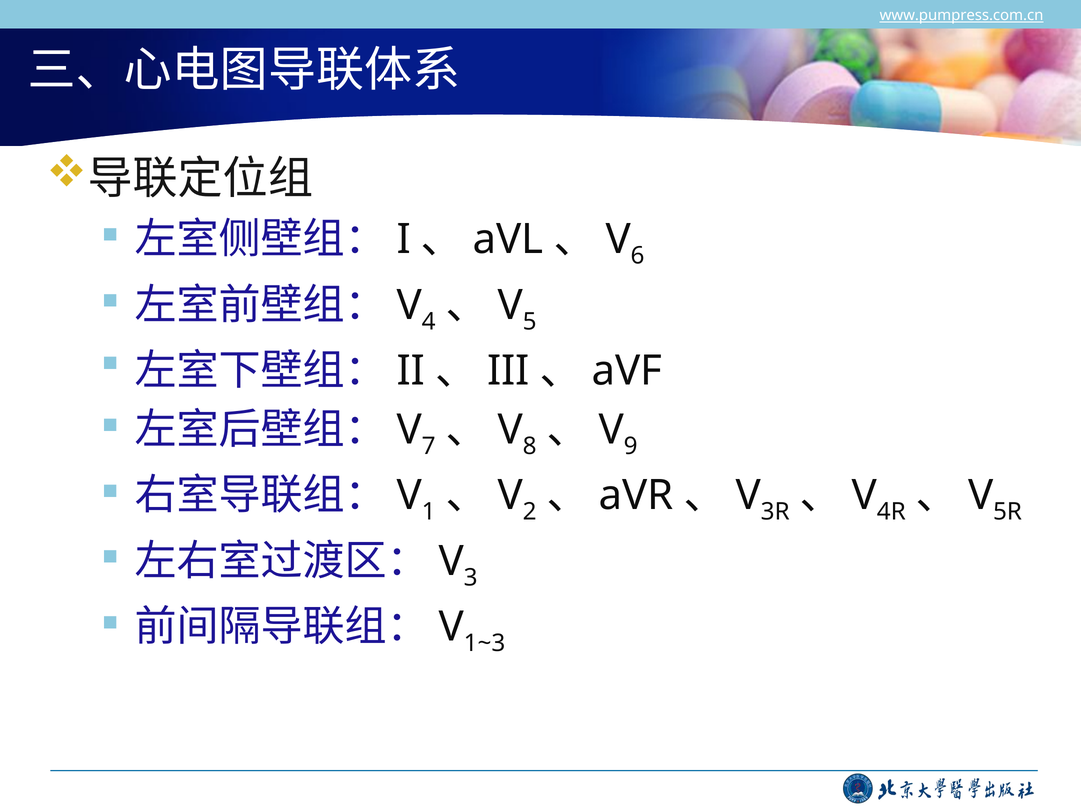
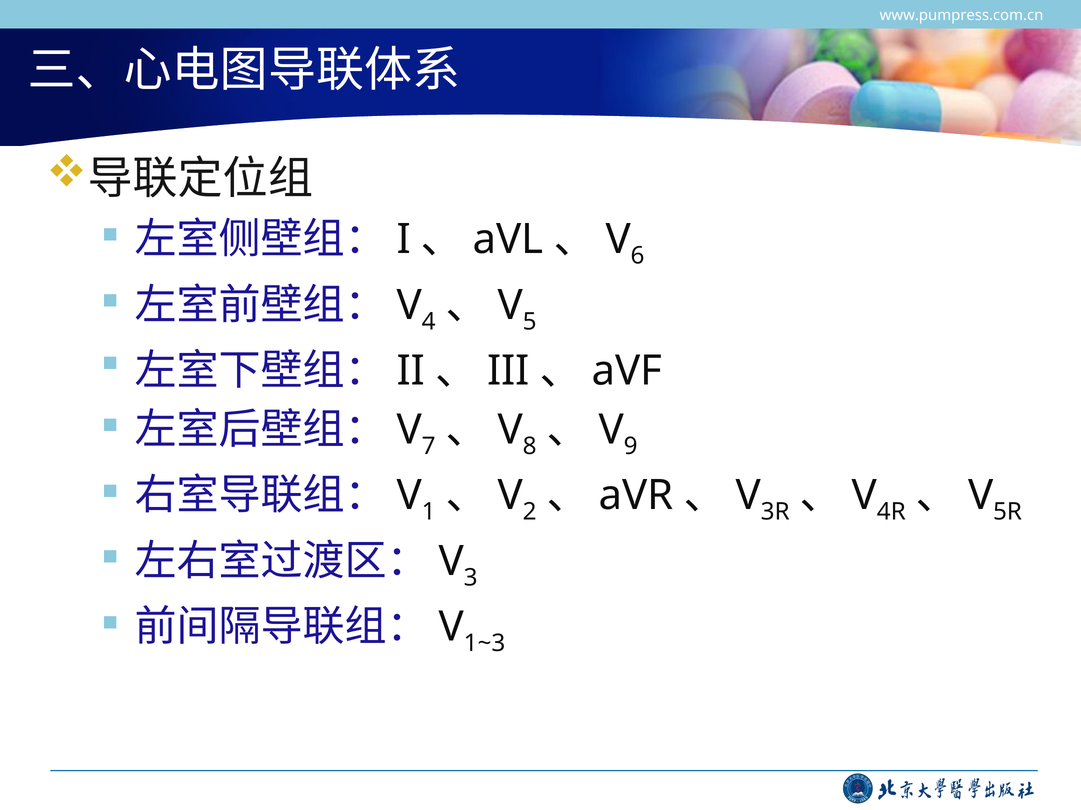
www.pumpress.com.cn underline: present -> none (962, 15)
